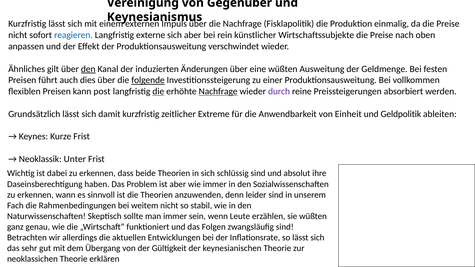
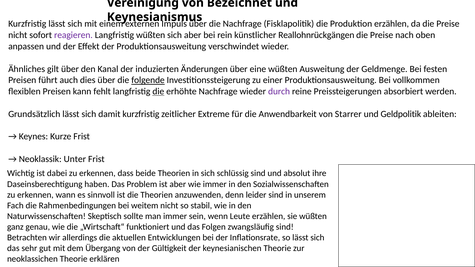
Gegenüber: Gegenüber -> Bezeichnet (239, 3)
Produktion einmalig: einmalig -> erzählen (392, 24)
reagieren colour: blue -> purple (73, 35)
Langfristig externe: externe -> wüßten (151, 35)
Wirtschaftssubjekte: Wirtschaftssubjekte -> Reallohnrückgängen (316, 35)
den underline: present -> none (88, 69)
post: post -> fehlt (102, 92)
Nachfrage underline: present -> none (218, 92)
Einheit: Einheit -> Starrer (348, 114)
